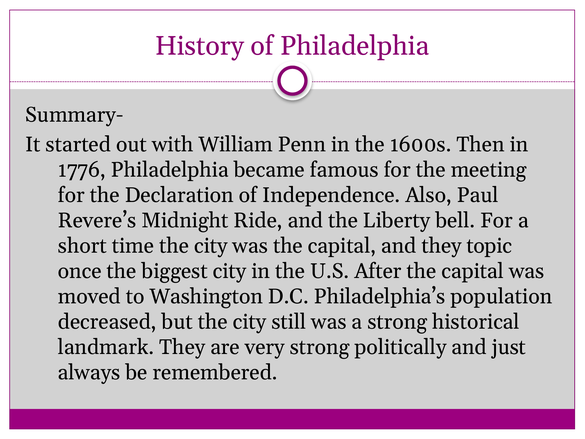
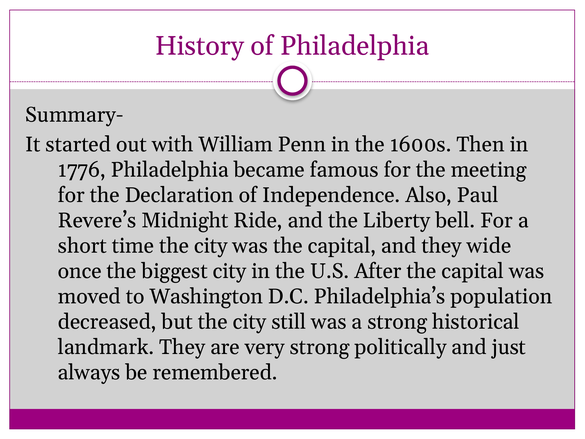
topic: topic -> wide (489, 246)
